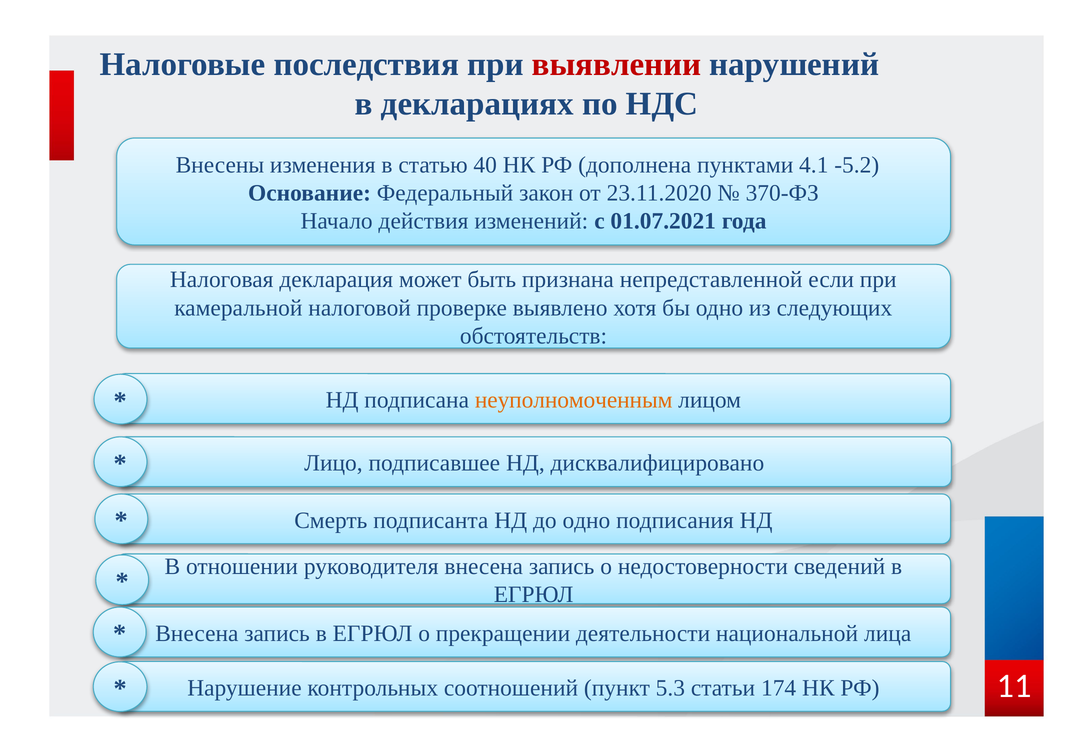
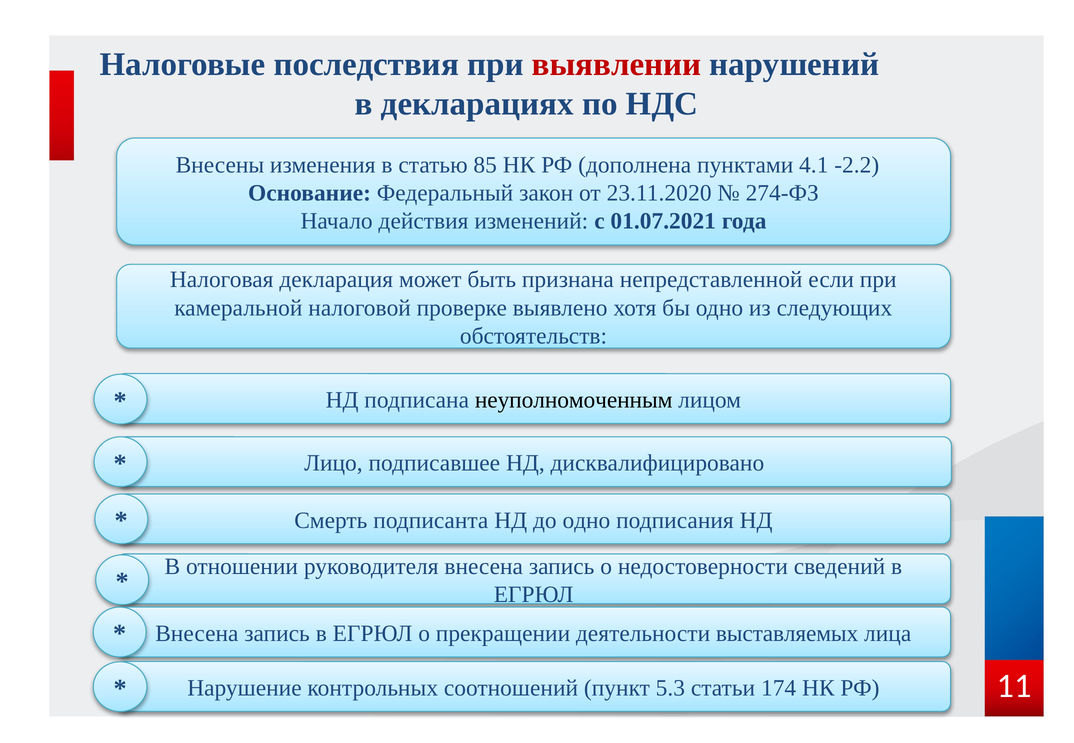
40: 40 -> 85 (485, 165)
-5.2: -5.2 -> -2.2 (857, 165)
370-ФЗ: 370-ФЗ -> 274-ФЗ (782, 193)
неуполномоченным colour: orange -> black (574, 400)
национальной: национальной -> выставляемых (787, 634)
